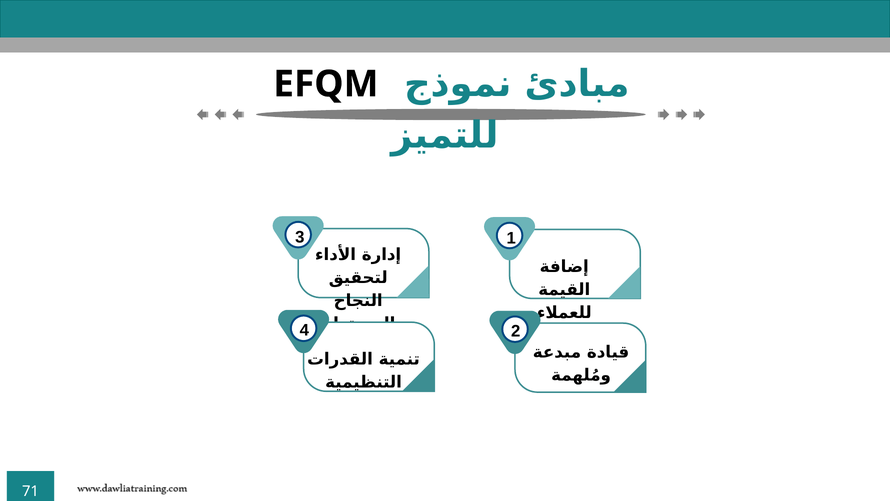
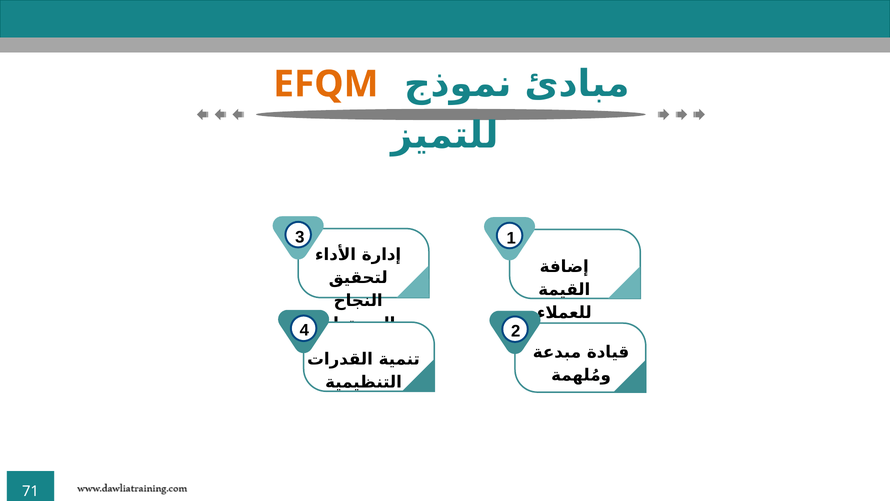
EFQM colour: black -> orange (326, 84)
